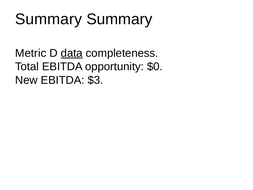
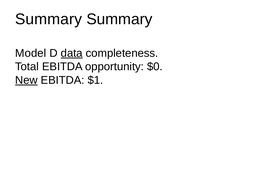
Metric: Metric -> Model (31, 53)
New underline: none -> present (26, 80)
$3: $3 -> $1 (95, 80)
